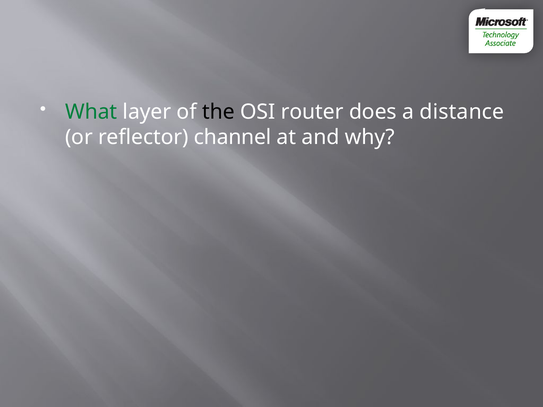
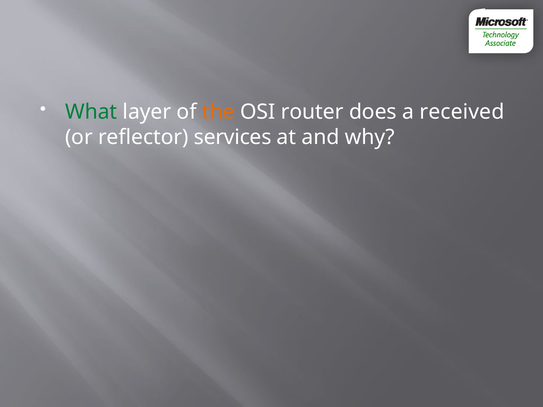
the colour: black -> orange (218, 112)
distance: distance -> received (462, 112)
channel: channel -> services (233, 137)
